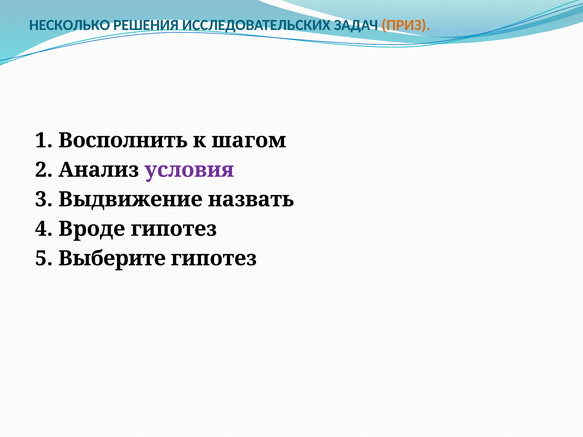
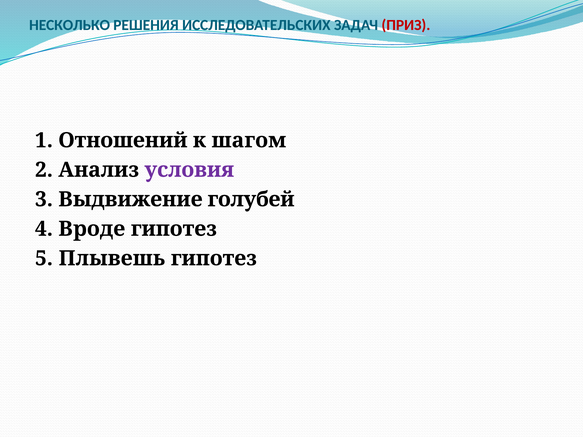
ПРИЗ colour: orange -> red (406, 25)
Восполнить: Восполнить -> Отношений (123, 140)
назвать: назвать -> голубей (251, 199)
Выберите: Выберите -> Плывешь (112, 258)
